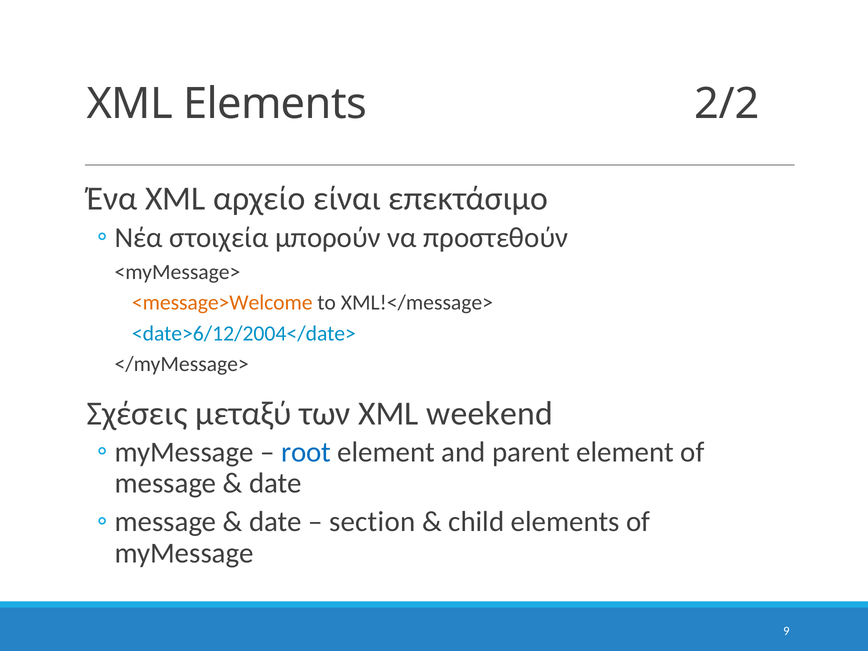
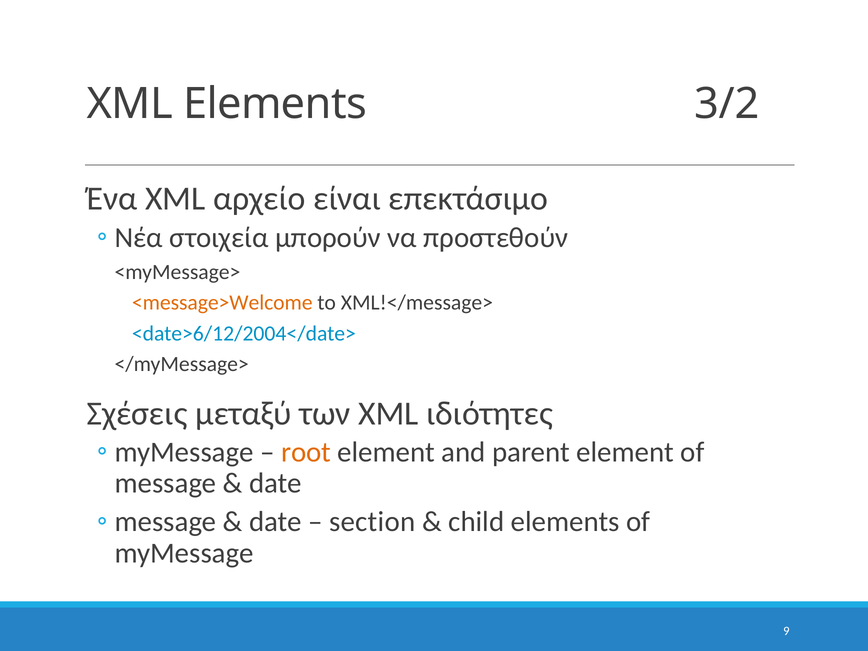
2/2: 2/2 -> 3/2 (727, 104)
weekend: weekend -> ιδιότητες (490, 413)
root colour: blue -> orange (306, 452)
